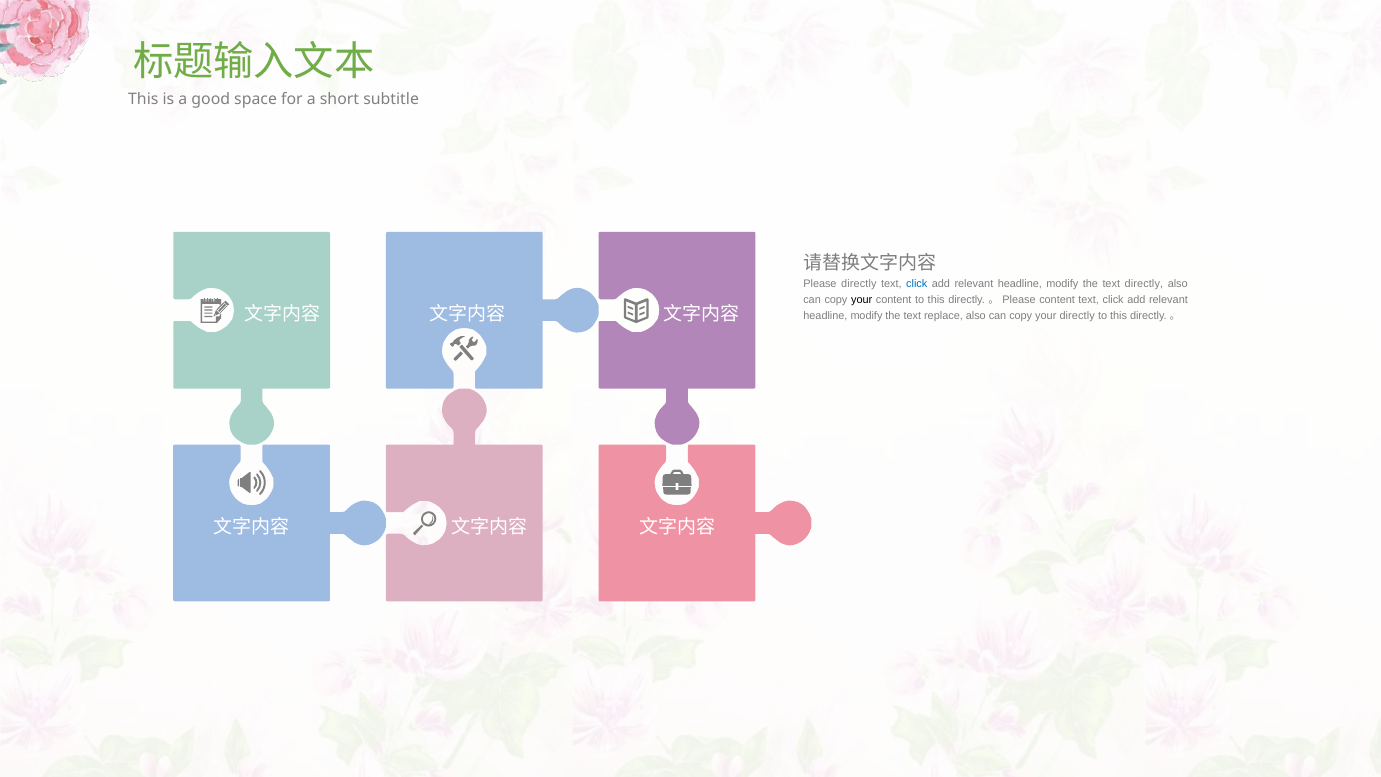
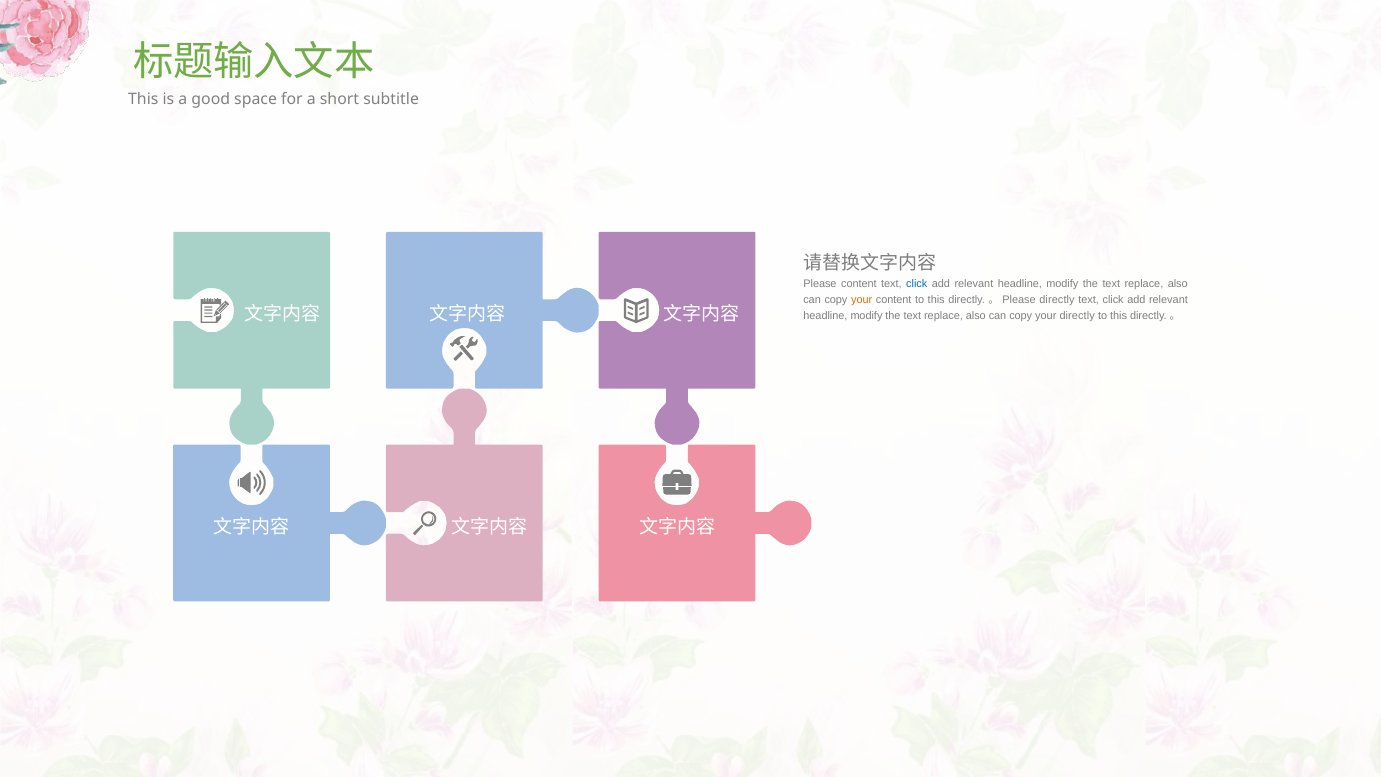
Please directly: directly -> content (859, 284)
directly: directly -> replace (1144, 284)
your colour: black -> orange (862, 300)
Please content: content -> directly (1057, 300)
